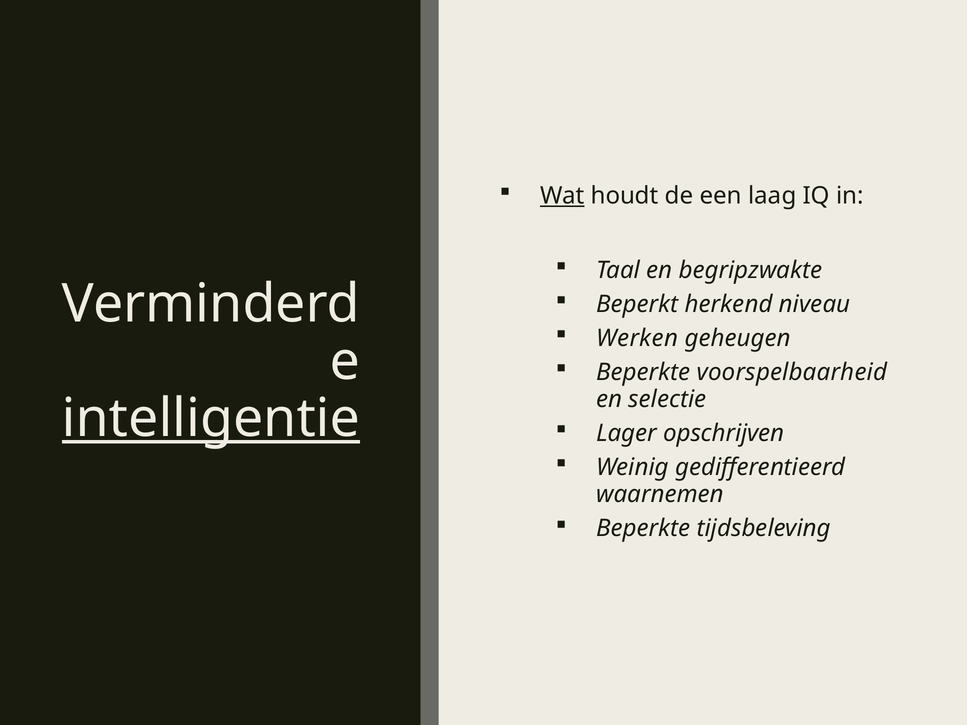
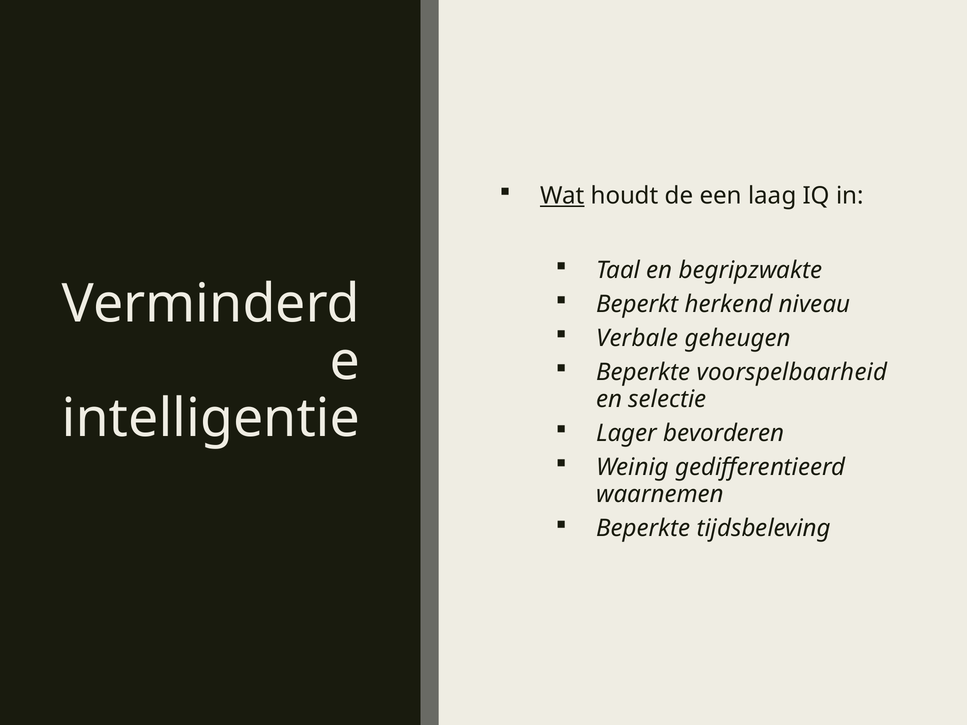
Werken: Werken -> Verbale (637, 338)
intelligentie underline: present -> none (211, 419)
opschrijven: opschrijven -> bevorderen (724, 433)
